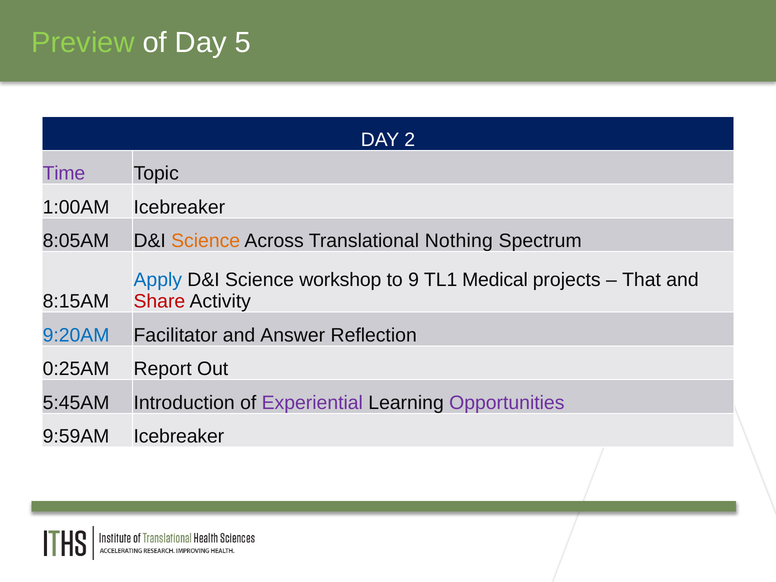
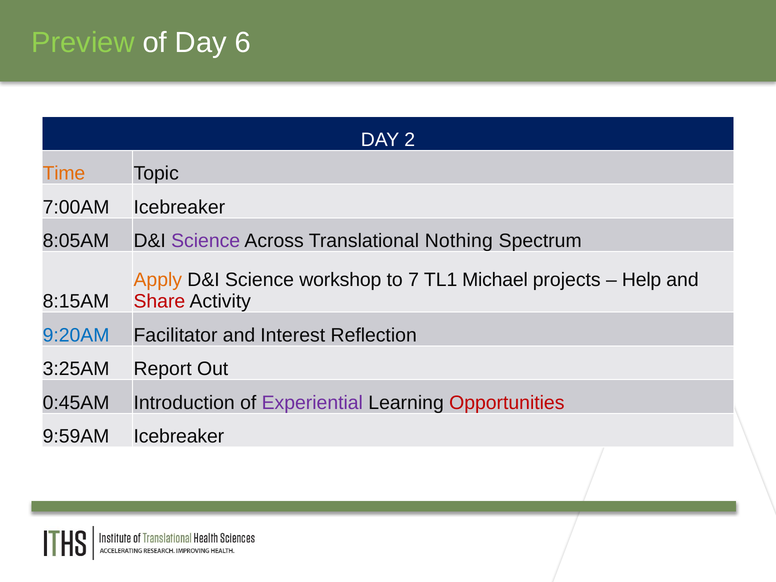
5: 5 -> 6 (243, 43)
Time colour: purple -> orange (64, 174)
1:00AM: 1:00AM -> 7:00AM (76, 207)
Science colour: orange -> purple (206, 241)
Apply colour: blue -> orange (158, 280)
9: 9 -> 7 (414, 280)
Medical: Medical -> Michael (495, 280)
That: That -> Help (642, 280)
Answer: Answer -> Interest (293, 335)
0:25AM: 0:25AM -> 3:25AM (76, 369)
5:45AM: 5:45AM -> 0:45AM (76, 403)
Opportunities colour: purple -> red (507, 403)
